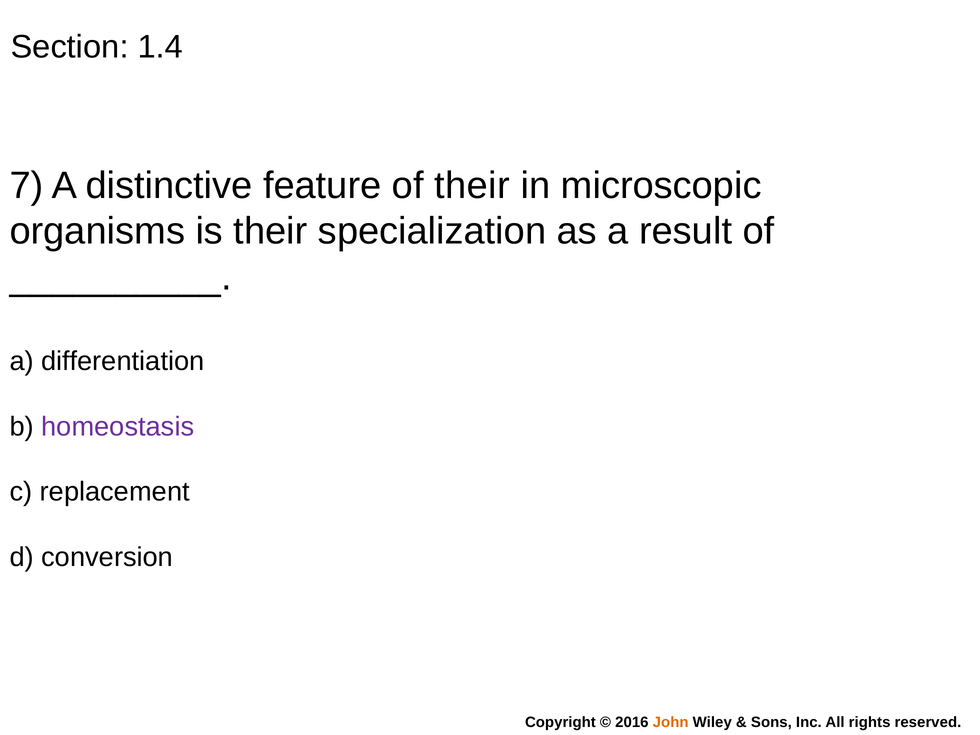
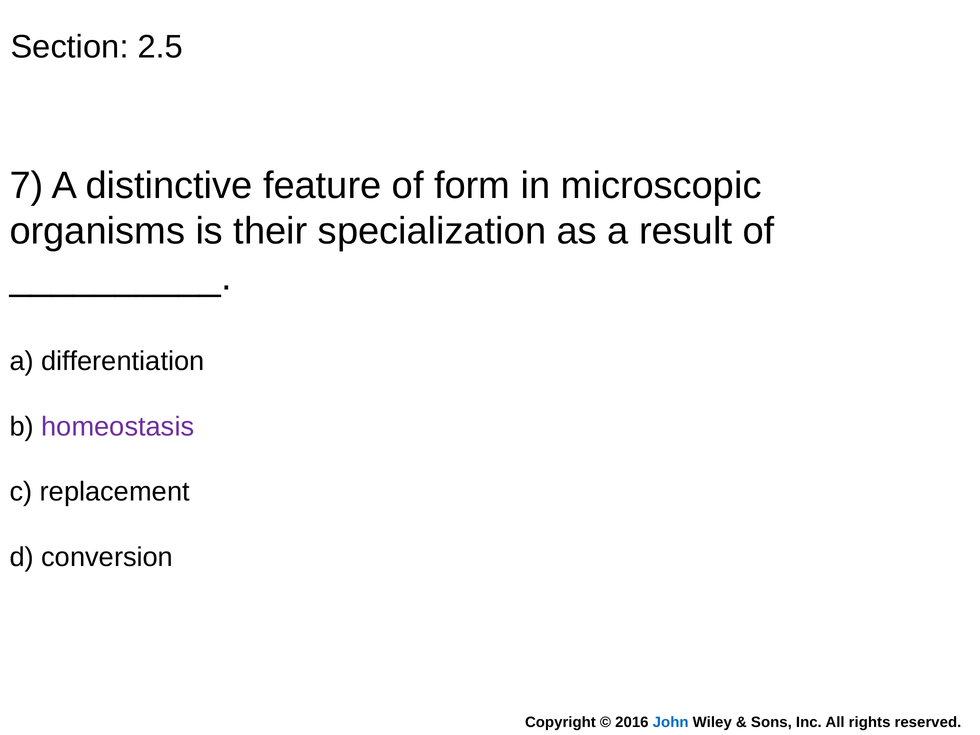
1.4: 1.4 -> 2.5 (160, 47)
of their: their -> form (472, 186)
John colour: orange -> blue (671, 722)
